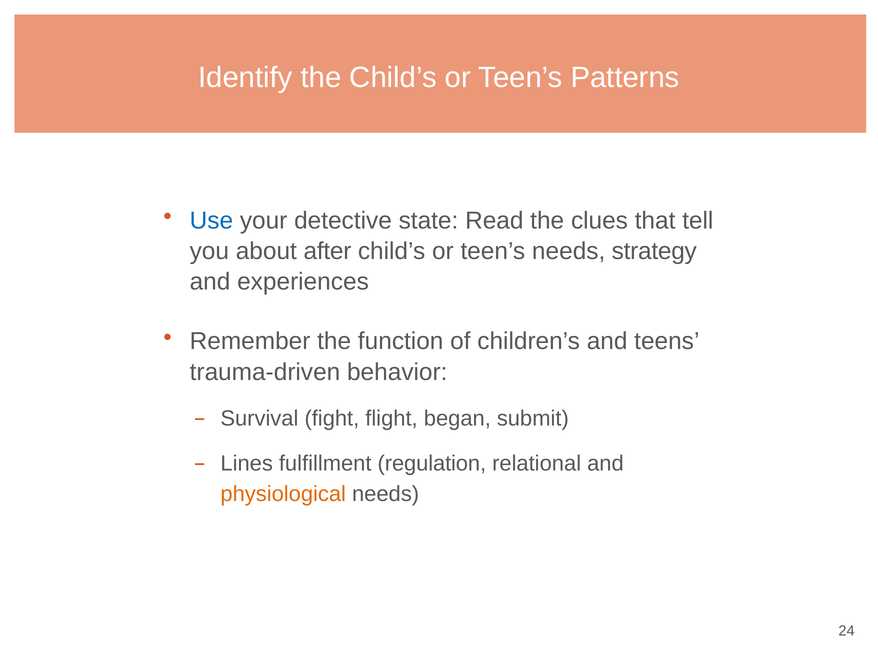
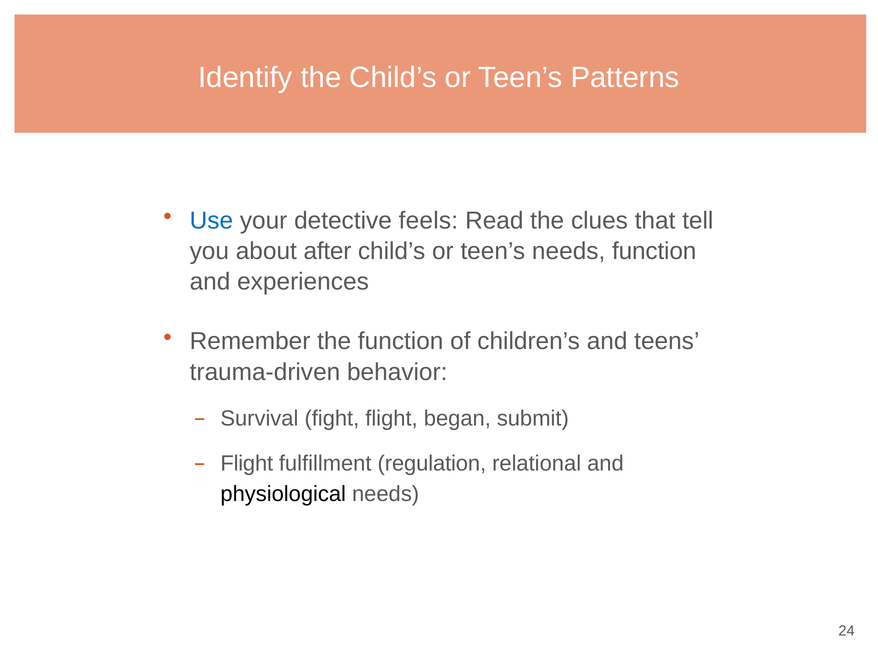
state: state -> feels (428, 220)
needs strategy: strategy -> function (654, 251)
Lines: Lines -> Flight (247, 463)
physiological colour: orange -> black (283, 494)
